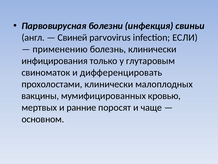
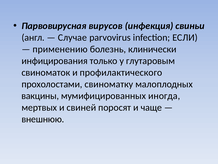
болезни: болезни -> вирусов (106, 26)
Свиней: Свиней -> Случае (72, 37)
дифференцировать: дифференцировать -> профилактического (121, 72)
прохолостами клинически: клинически -> свиноматку (109, 84)
кровью: кровью -> иногда (164, 96)
ранние: ранние -> свиней (81, 107)
основном: основном -> внешнюю (43, 119)
